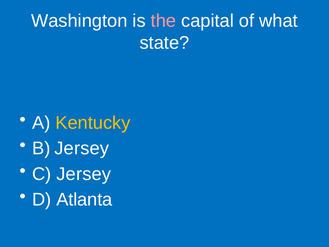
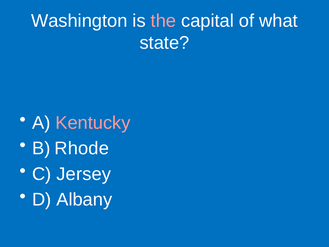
Kentucky colour: yellow -> pink (93, 123)
B Jersey: Jersey -> Rhode (82, 148)
Atlanta: Atlanta -> Albany (84, 199)
